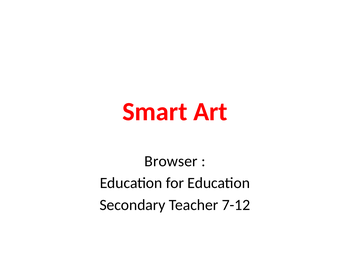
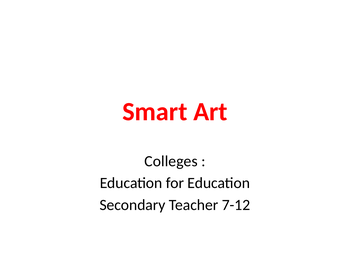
Browser: Browser -> Colleges (171, 161)
